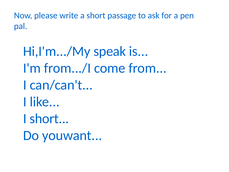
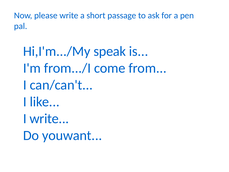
I short: short -> write (49, 118)
